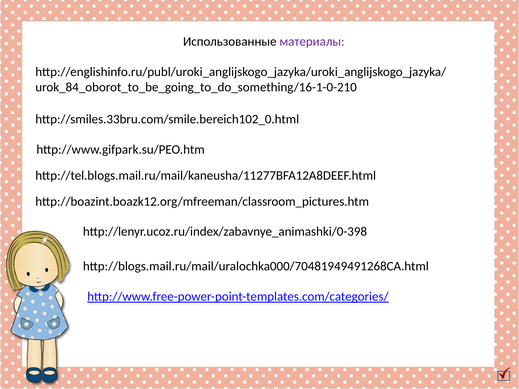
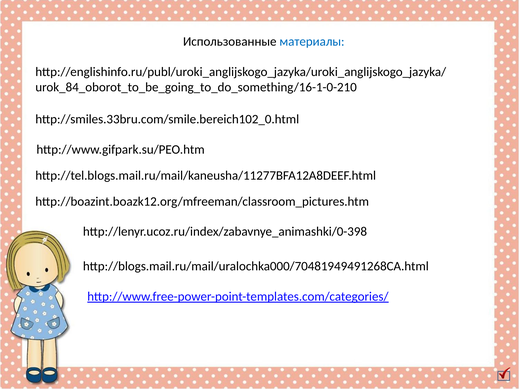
материалы colour: purple -> blue (312, 42)
